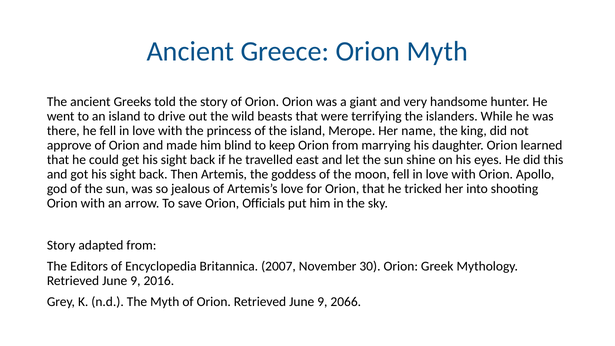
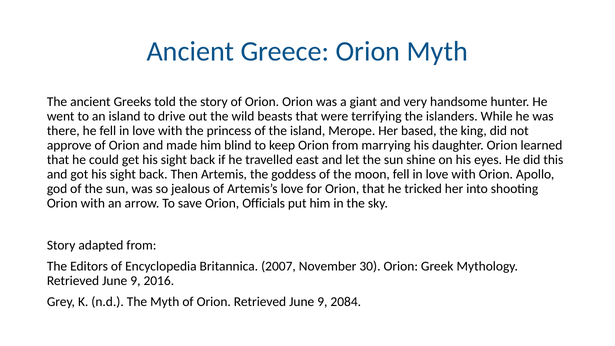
name: name -> based (419, 131)
2066: 2066 -> 2084 (346, 302)
